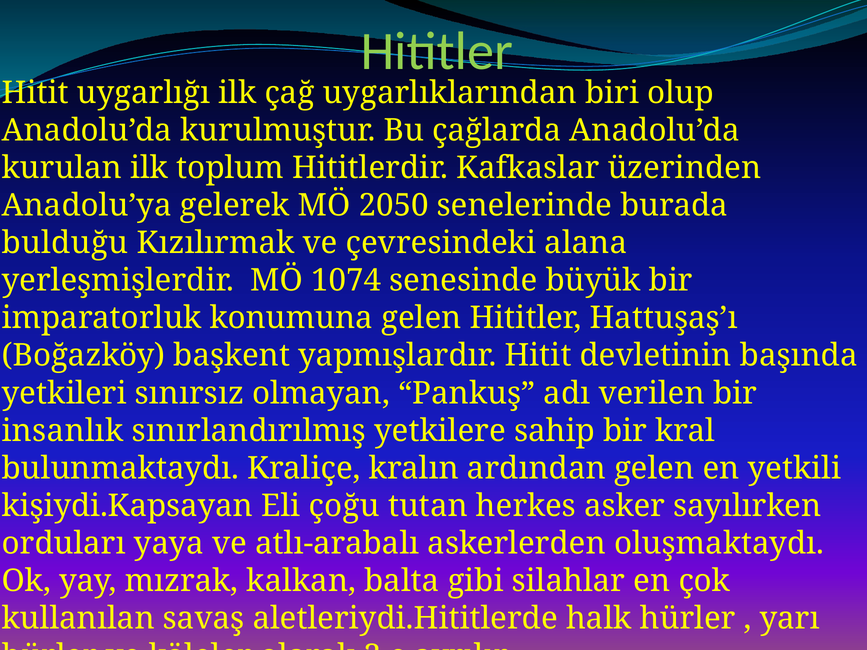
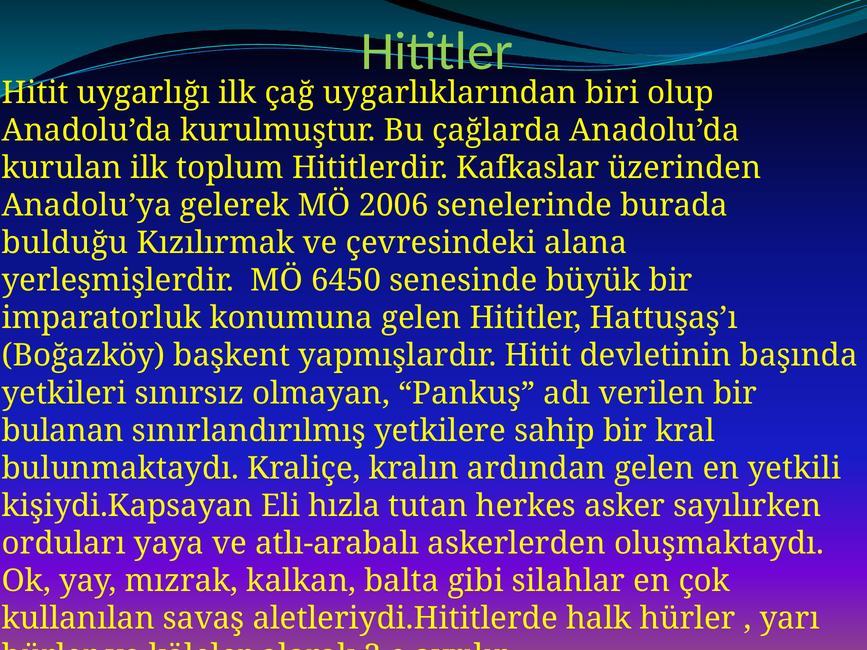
2050: 2050 -> 2006 (394, 206)
1074: 1074 -> 6450 (346, 281)
insanlık: insanlık -> bulanan (63, 431)
çoğu: çoğu -> hızla (344, 506)
